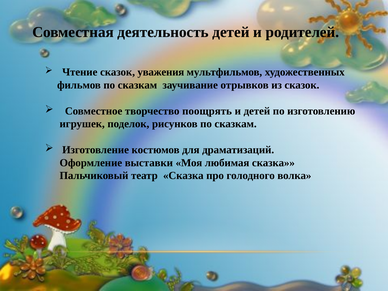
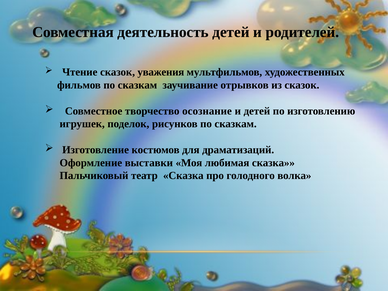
поощрять: поощрять -> осознание (207, 111)
